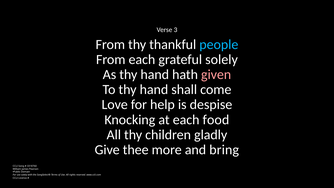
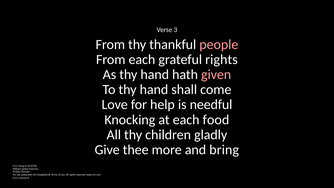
people colour: light blue -> pink (219, 44)
grateful solely: solely -> rights (221, 60)
despise: despise -> needful (211, 105)
